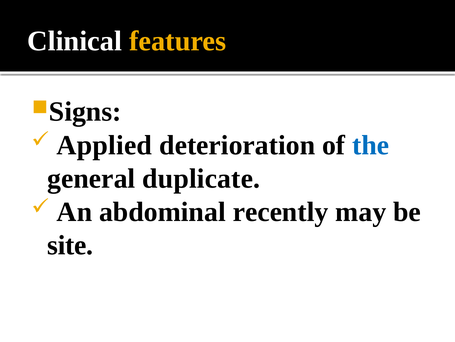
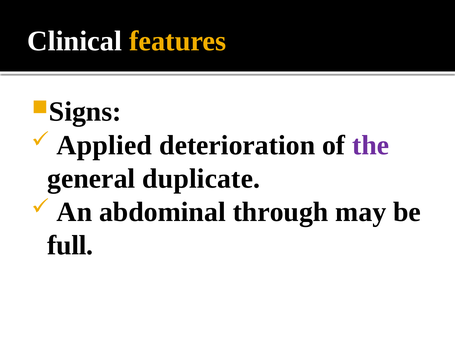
the colour: blue -> purple (371, 145)
recently: recently -> through (281, 212)
site: site -> full (70, 245)
